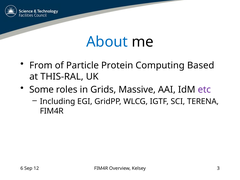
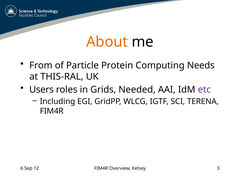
About colour: blue -> orange (107, 42)
Based: Based -> Needs (201, 65)
Some: Some -> Users (42, 90)
Massive: Massive -> Needed (137, 90)
